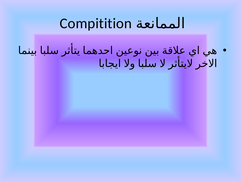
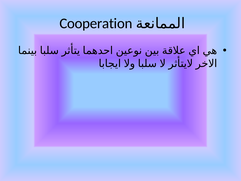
Compitition: Compitition -> Cooperation (96, 23)
